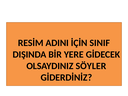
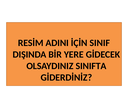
SÖYLER: SÖYLER -> SINIFTA (91, 66)
